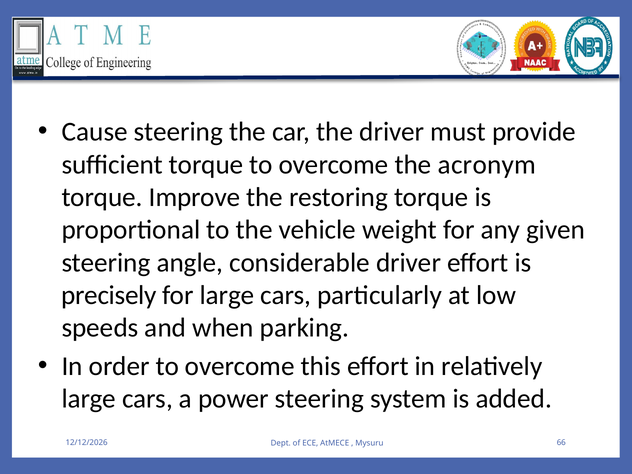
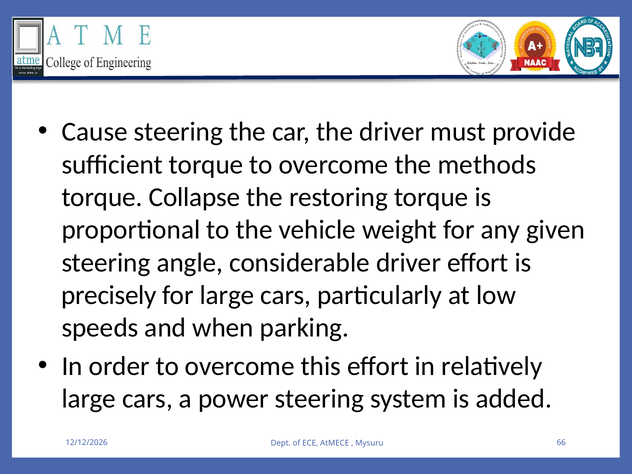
acronym: acronym -> methods (487, 165)
Improve: Improve -> Collapse (195, 197)
